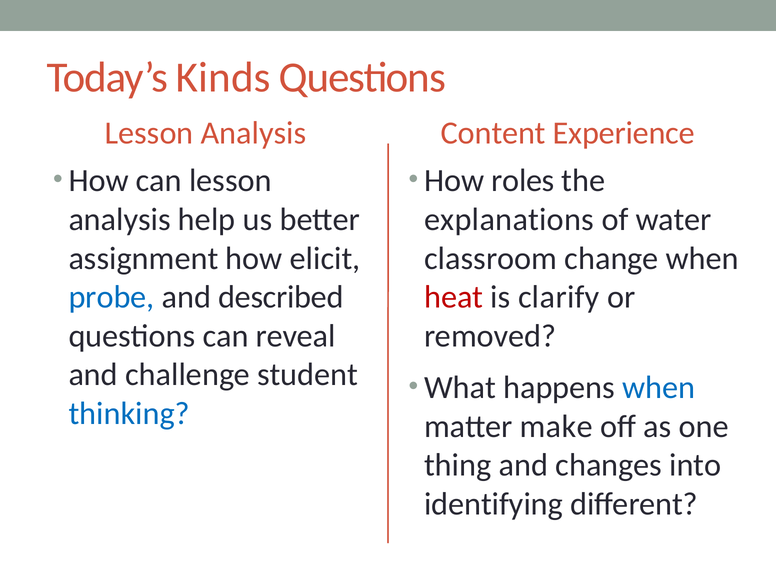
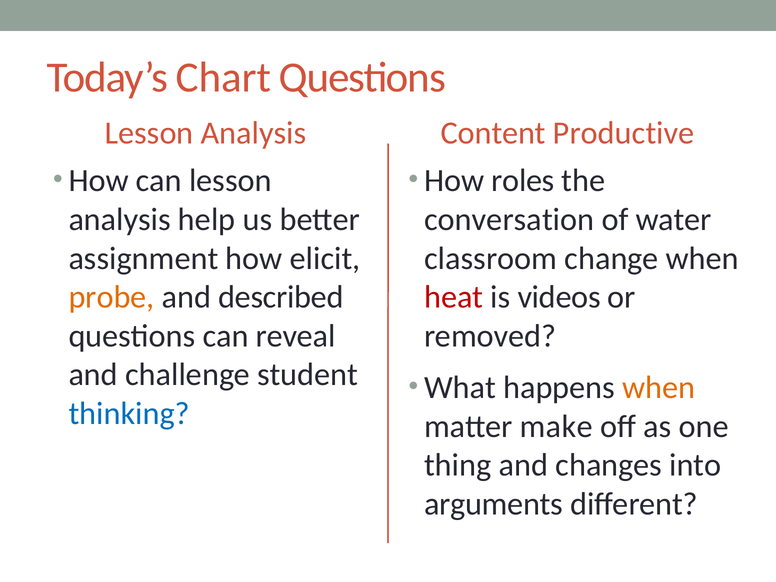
Kinds: Kinds -> Chart (223, 77)
Experience: Experience -> Productive (624, 133)
explanations: explanations -> conversation (509, 220)
probe colour: blue -> orange (111, 297)
clarify: clarify -> videos (559, 297)
when colour: blue -> orange (659, 388)
identifying: identifying -> arguments (494, 504)
